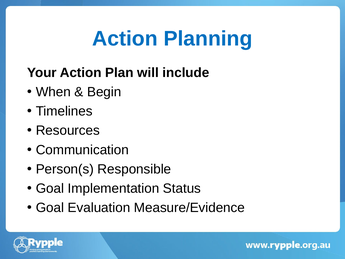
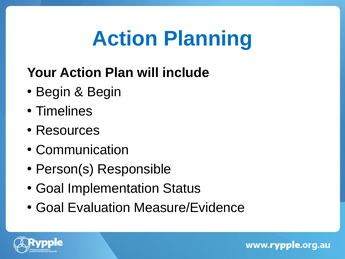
When: When -> Begin (53, 92)
